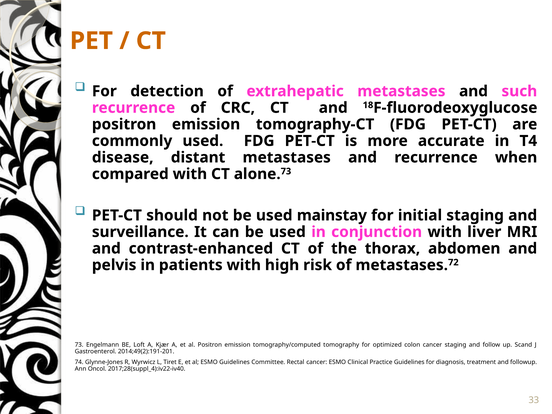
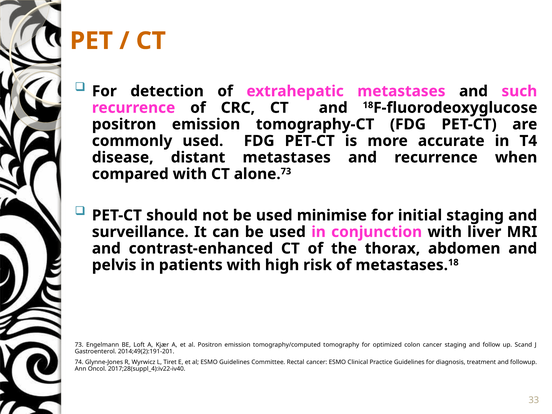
mainstay: mainstay -> minimise (332, 215)
metastases 72: 72 -> 18 (453, 262)
